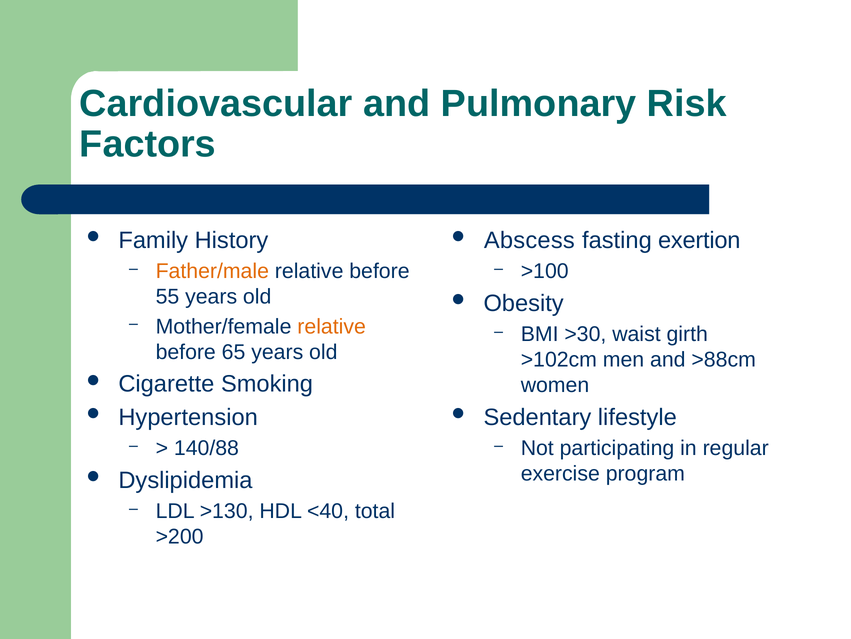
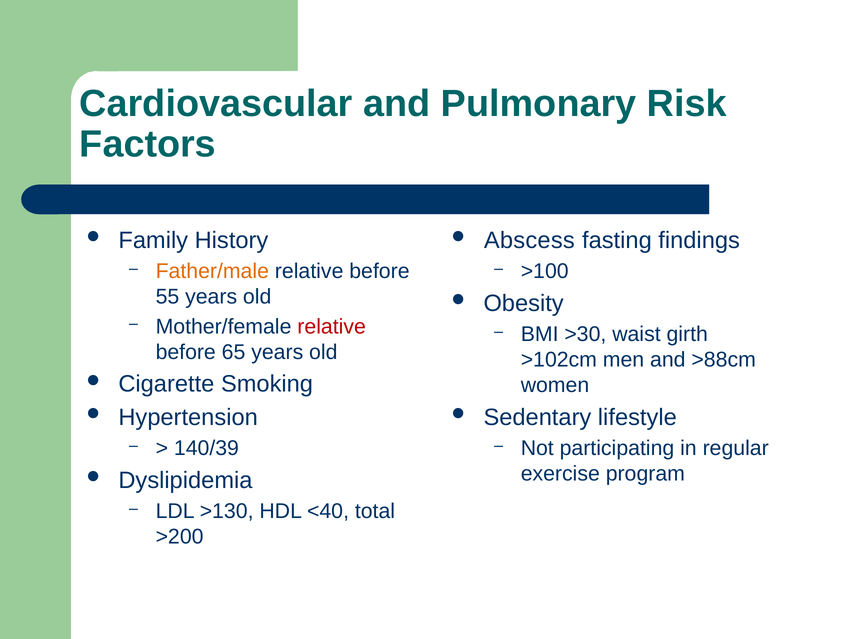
exertion: exertion -> findings (699, 240)
relative colour: orange -> red (332, 326)
140/88: 140/88 -> 140/39 (206, 448)
